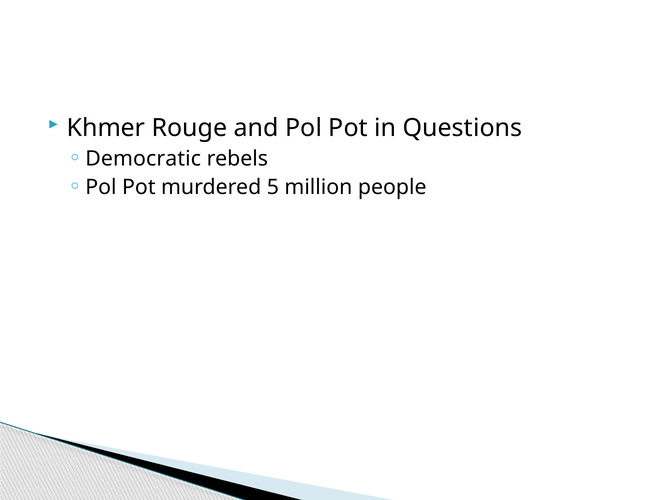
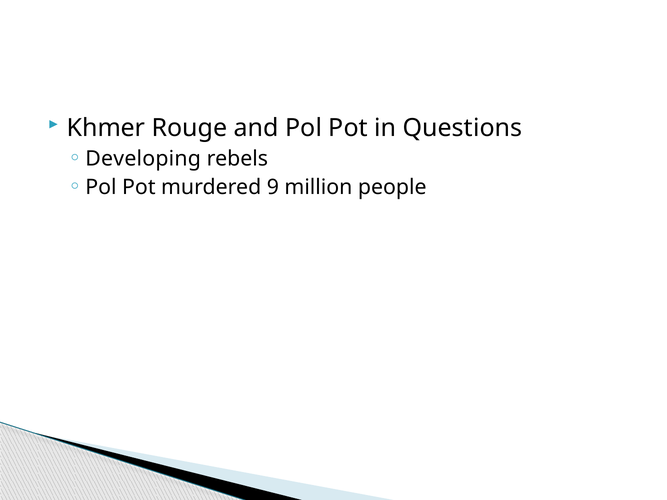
Democratic: Democratic -> Developing (143, 159)
5: 5 -> 9 (273, 187)
